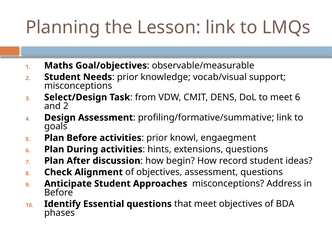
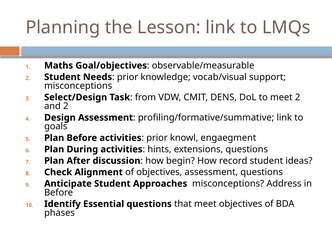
meet 6: 6 -> 2 (298, 97)
